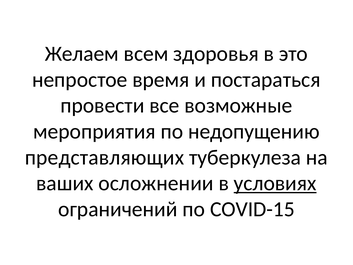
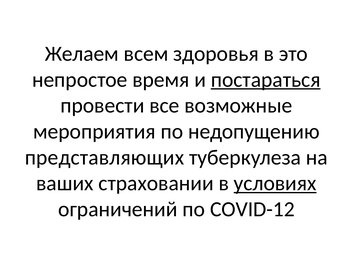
постараться underline: none -> present (266, 80)
осложнении: осложнении -> страховании (156, 183)
COVID-15: COVID-15 -> COVID-12 (252, 209)
